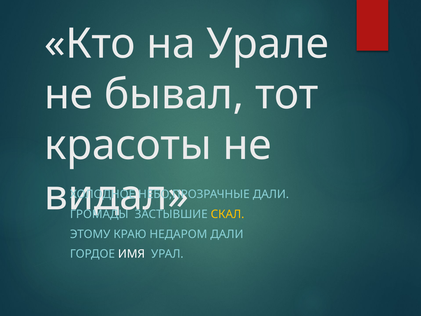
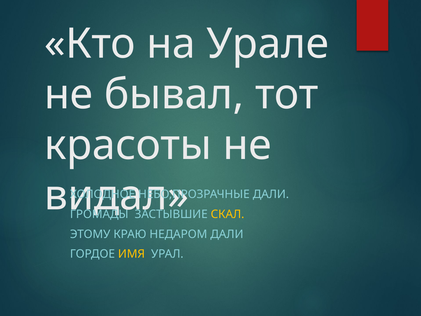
ИМЯ colour: white -> yellow (131, 254)
